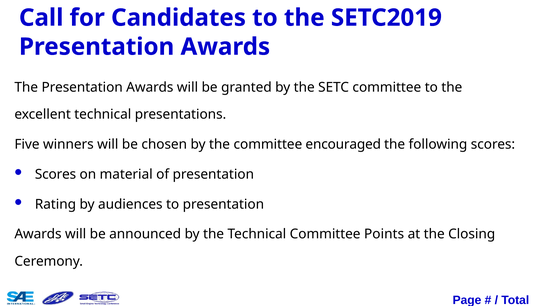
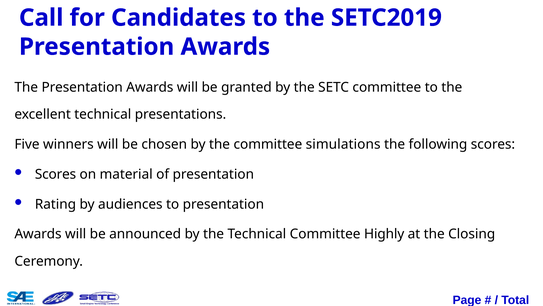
encouraged: encouraged -> simulations (343, 144)
Points: Points -> Highly (384, 234)
